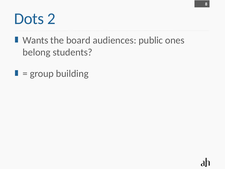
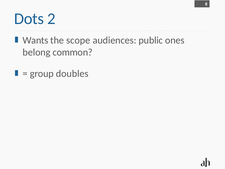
board: board -> scope (78, 40)
students: students -> common (73, 52)
building: building -> doubles (72, 74)
